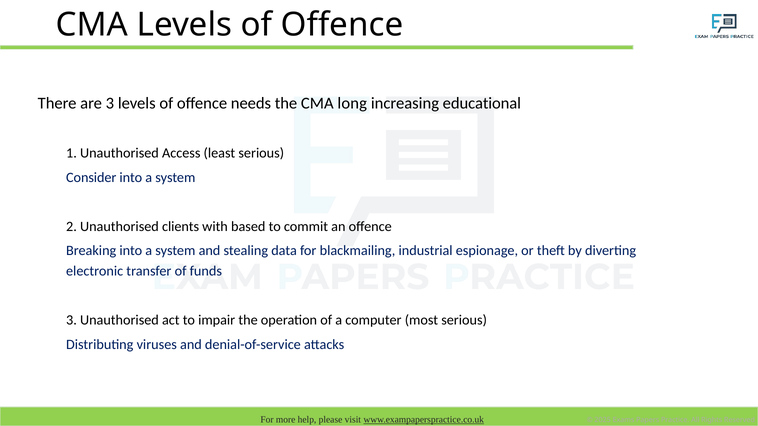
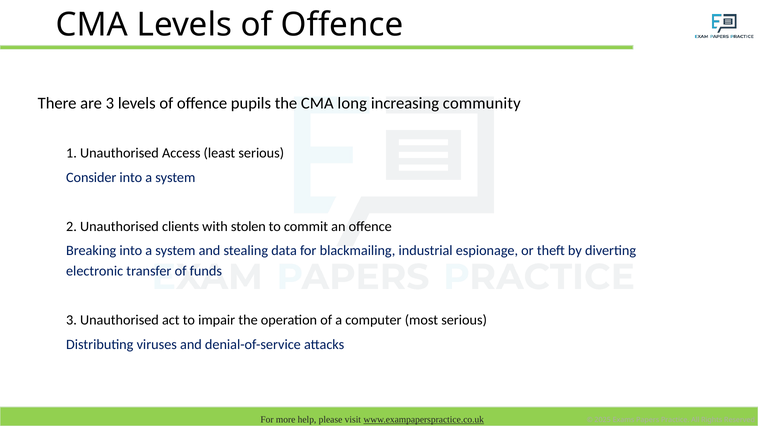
needs: needs -> pupils (251, 103)
educational: educational -> community (482, 103)
based: based -> stolen (248, 227)
